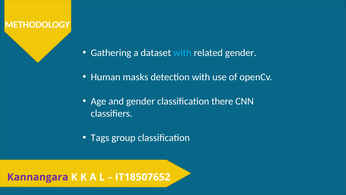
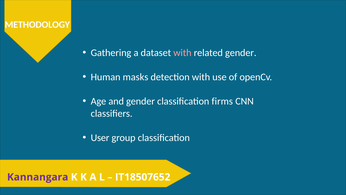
with colour: light blue -> pink (182, 53)
there: there -> firms (222, 101)
Tags: Tags -> User (100, 138)
